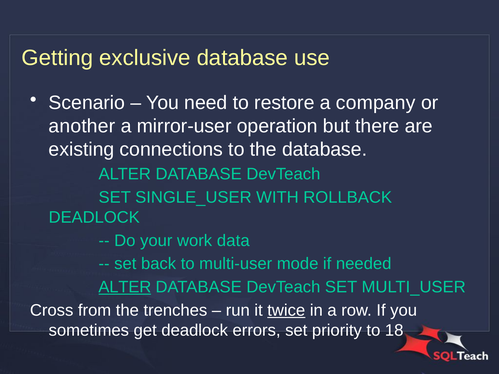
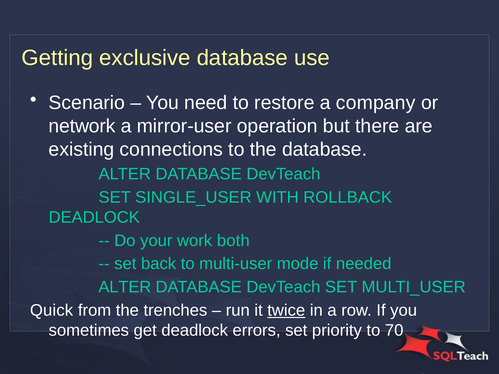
another: another -> network (82, 126)
data: data -> both (233, 241)
ALTER underline: present -> none (125, 287)
Cross: Cross -> Quick (52, 311)
18: 18 -> 70 (394, 331)
